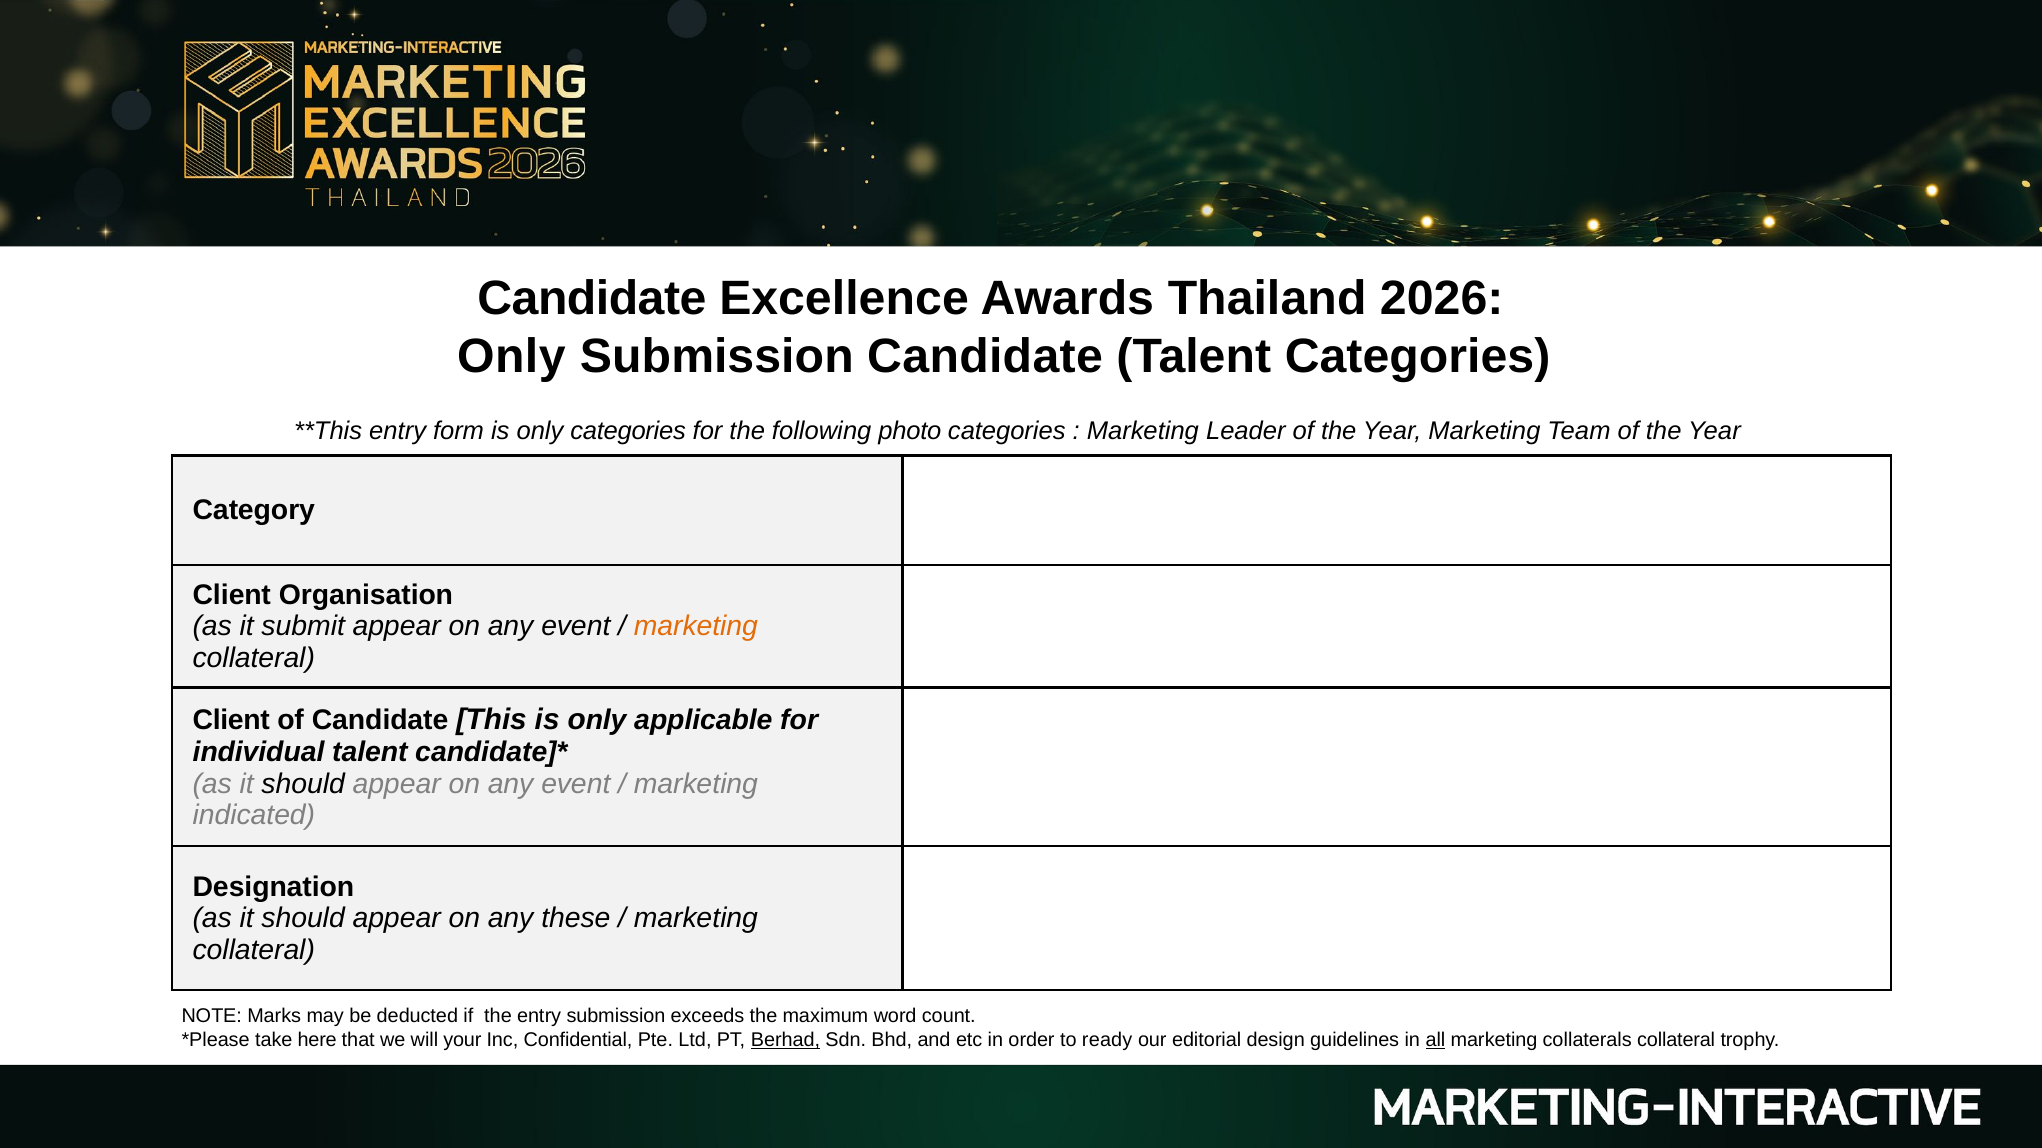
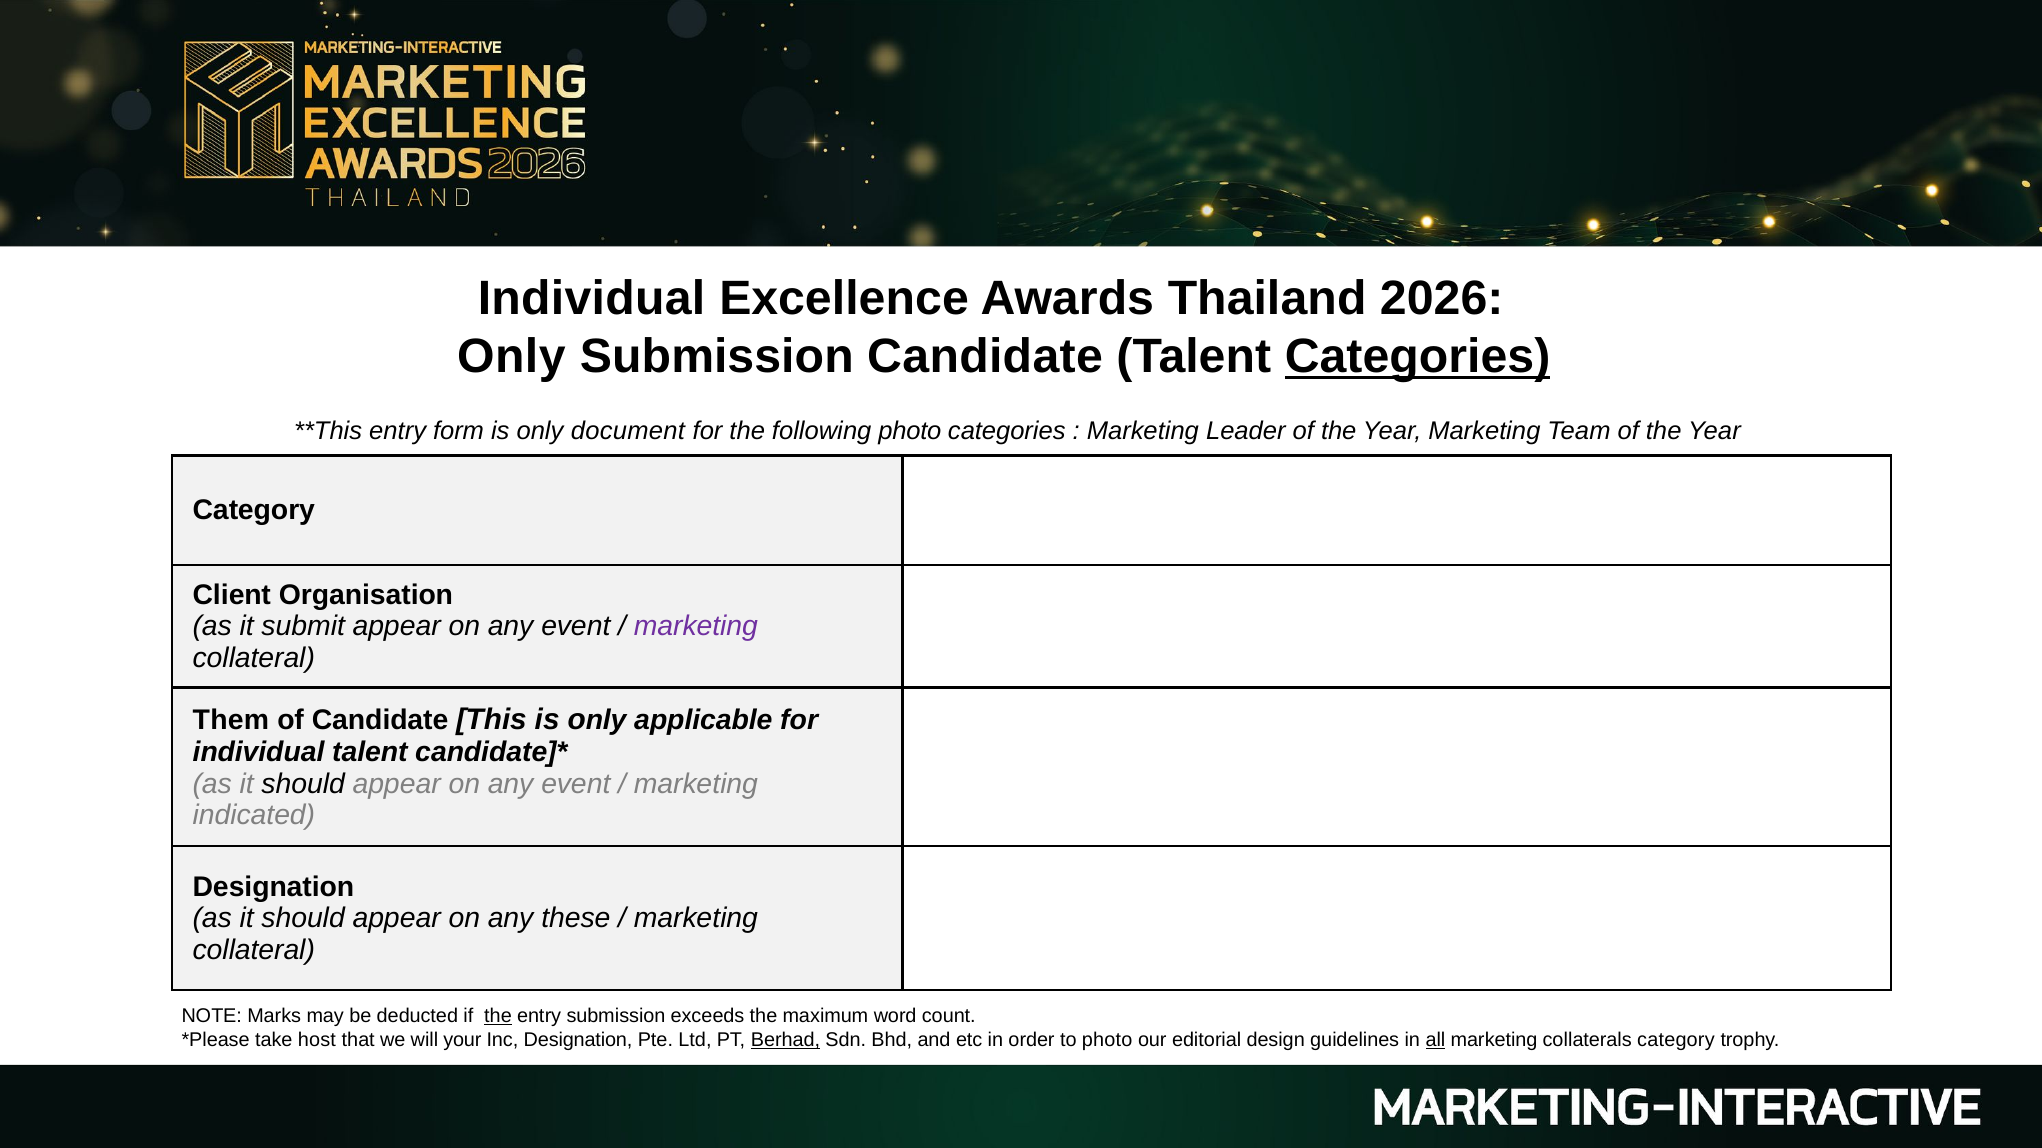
Candidate: Candidate -> Individual (592, 299)
Categories underline: none -> present (1418, 357)
only categories: categories -> document (628, 431)
marketing colour: orange -> purple (696, 627)
Client: Client -> Them (231, 721)
the underline: none -> present (498, 1017)
here: here -> host (317, 1041)
Inc Confidential: Confidential -> Designation (578, 1041)
to ready: ready -> photo (1107, 1041)
collaterals collateral: collateral -> category (1676, 1041)
